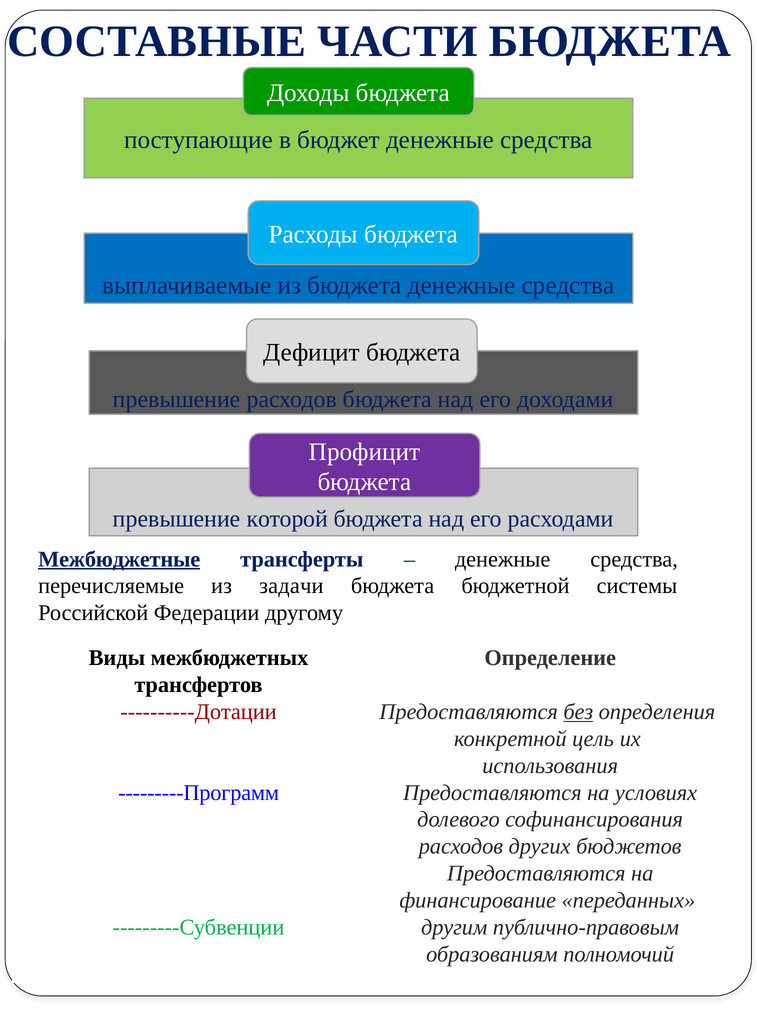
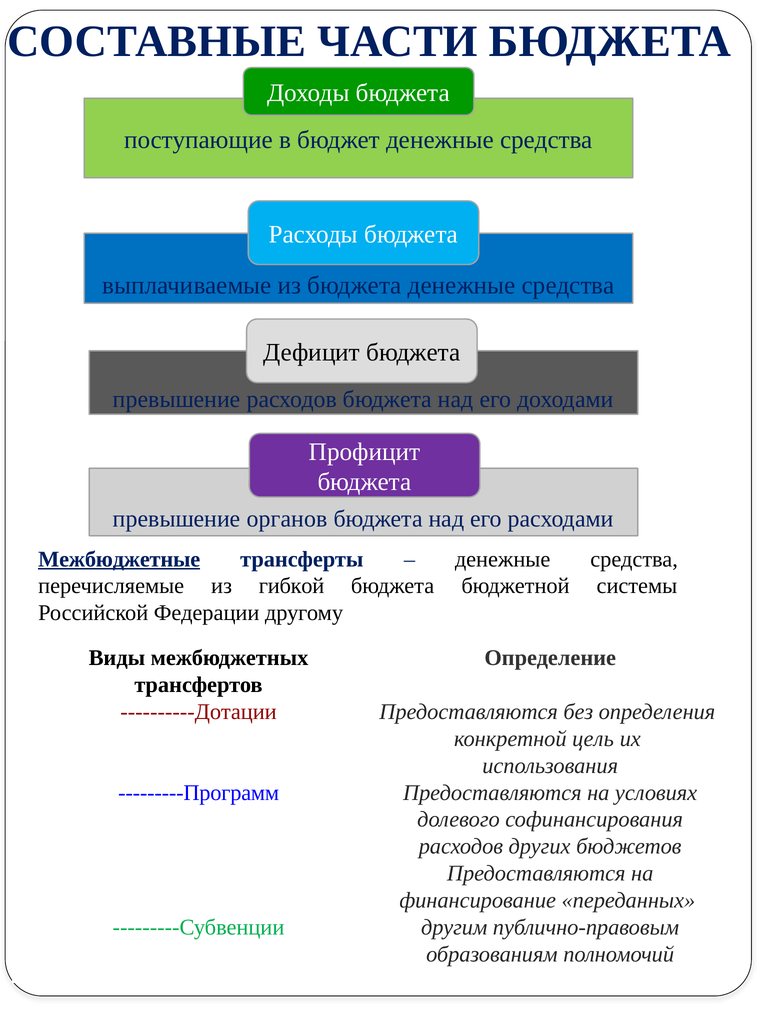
которой: которой -> органов (287, 518)
задачи: задачи -> гибкой (292, 586)
без underline: present -> none (578, 711)
